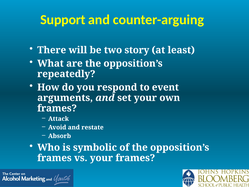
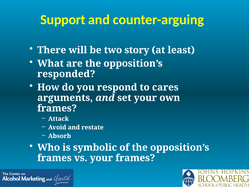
repeatedly: repeatedly -> responded (66, 74)
event: event -> cares (165, 87)
